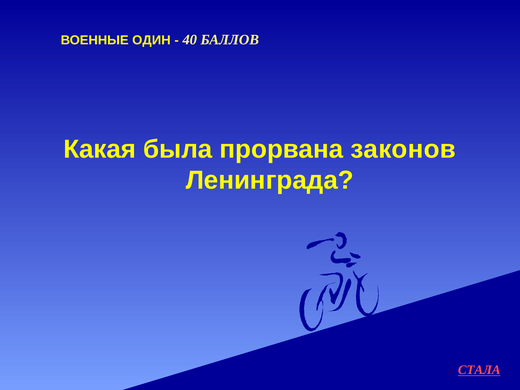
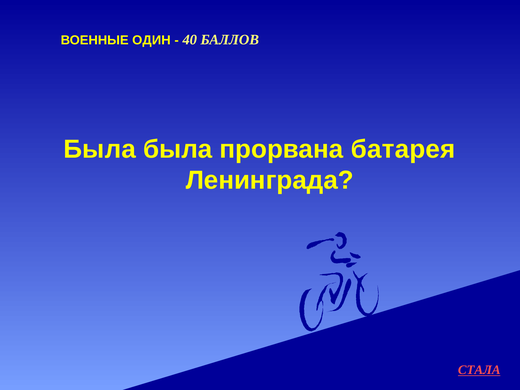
Какая: Какая -> Была (100, 149)
законов: законов -> батарея (403, 149)
